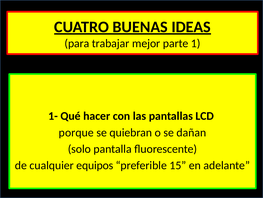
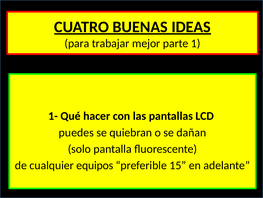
porque: porque -> puedes (76, 132)
